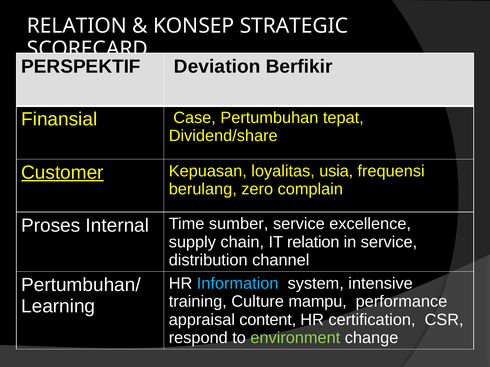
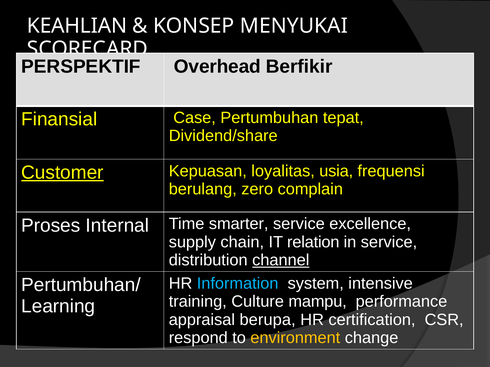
RELATION: RELATION -> KEAHLIAN (77, 26)
STRATEGIC: STRATEGIC -> MENYUKAI (294, 26)
Deviation: Deviation -> Overhead (217, 66)
sumber: sumber -> smarter (239, 224)
channel underline: none -> present (281, 261)
content: content -> berupa (268, 320)
environment colour: light green -> yellow (295, 338)
